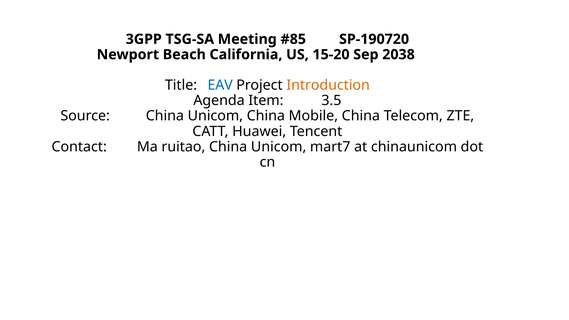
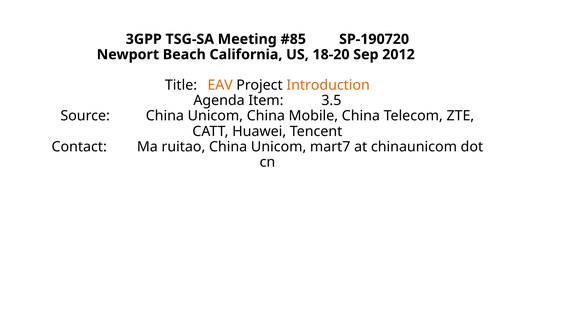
15-20: 15-20 -> 18-20 (331, 55)
2038: 2038 -> 2012 (399, 55)
EAV colour: blue -> orange (220, 85)
